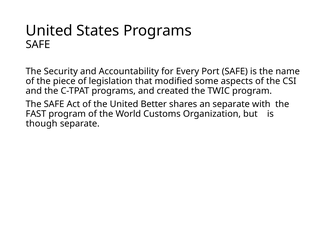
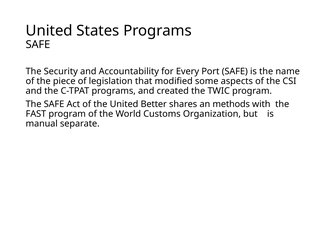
an separate: separate -> methods (231, 104)
though: though -> manual (42, 124)
